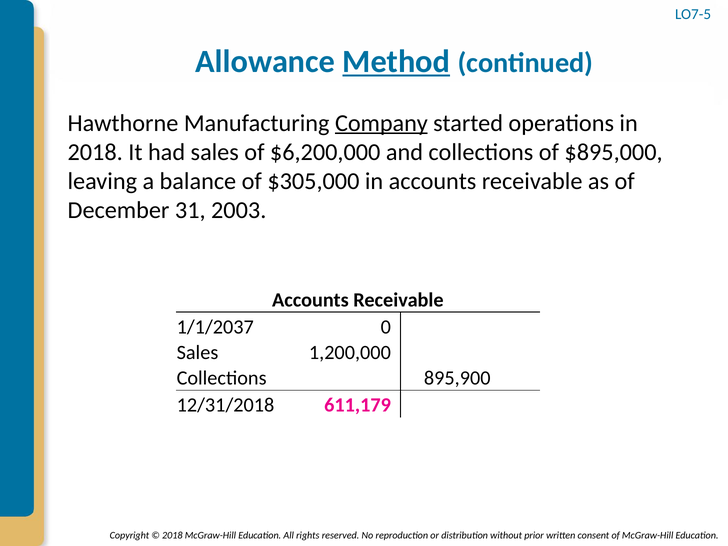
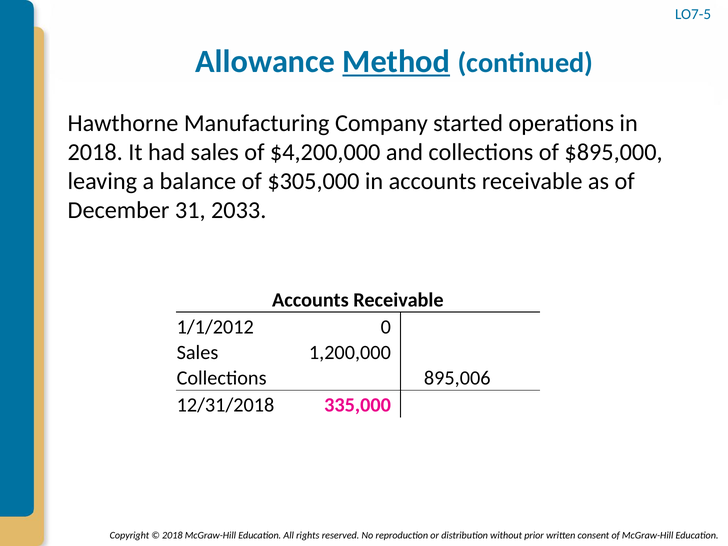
Company underline: present -> none (381, 123)
$6,200,000: $6,200,000 -> $4,200,000 (325, 152)
2003: 2003 -> 2033 (239, 210)
1/1/2037: 1/1/2037 -> 1/1/2012 (215, 327)
895,900: 895,900 -> 895,006 (457, 378)
611,179: 611,179 -> 335,000 (358, 405)
